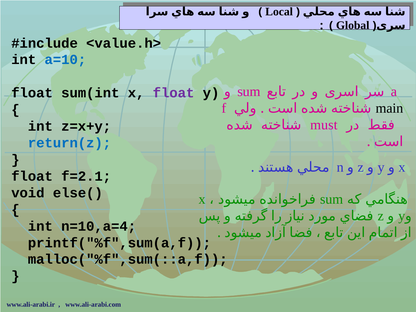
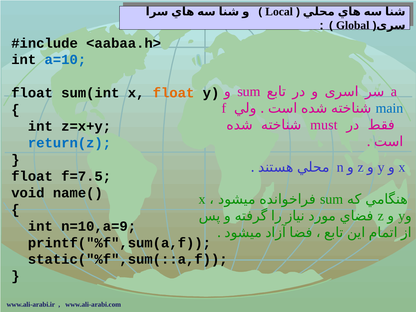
<value.h>: <value.h> -> <aabaa.h> (124, 43)
float colour: purple -> orange (174, 93)
main colour: black -> blue (389, 108)
f=2.1: f=2.1 -> f=7.5 (86, 176)
else(: else( -> name( (78, 193)
n=10,a=4: n=10,a=4 -> n=10,a=9 (99, 226)
malloc("%f",sum(::a,f: malloc("%f",sum(::a,f -> static("%f",sum(::a,f (128, 259)
